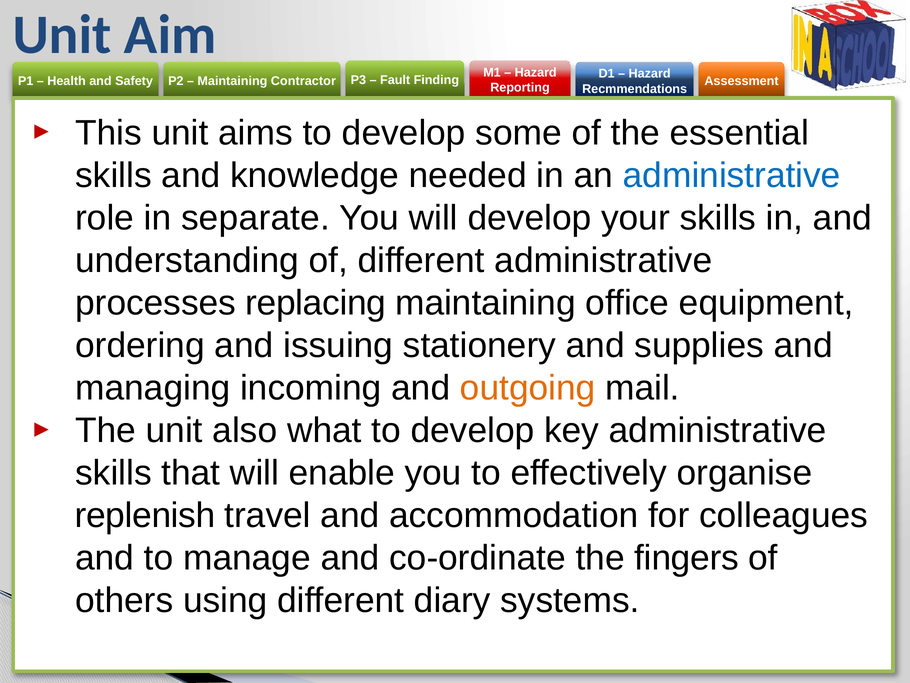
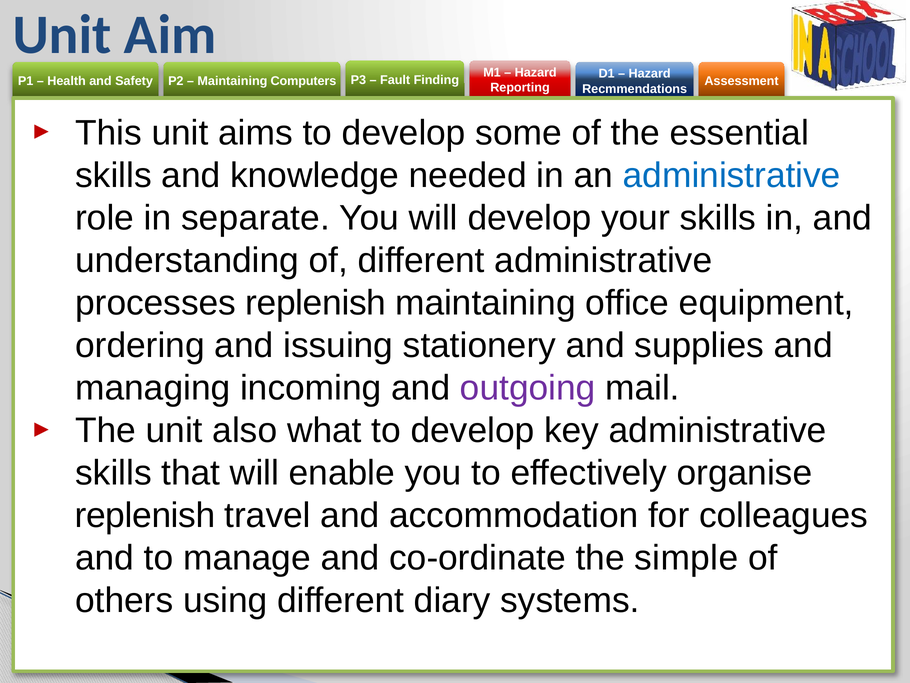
Contractor: Contractor -> Computers (303, 81)
processes replacing: replacing -> replenish (316, 303)
outgoing colour: orange -> purple (528, 388)
fingers: fingers -> simple (686, 558)
